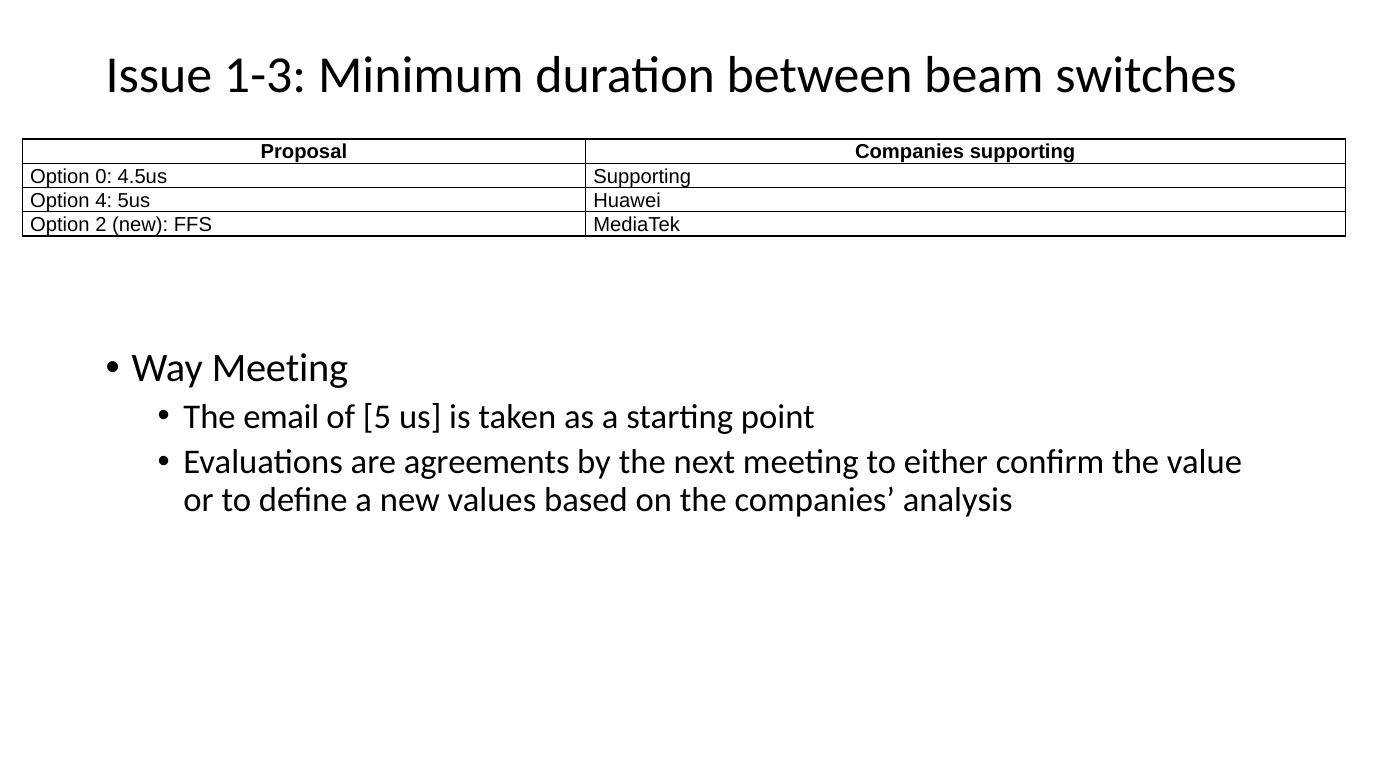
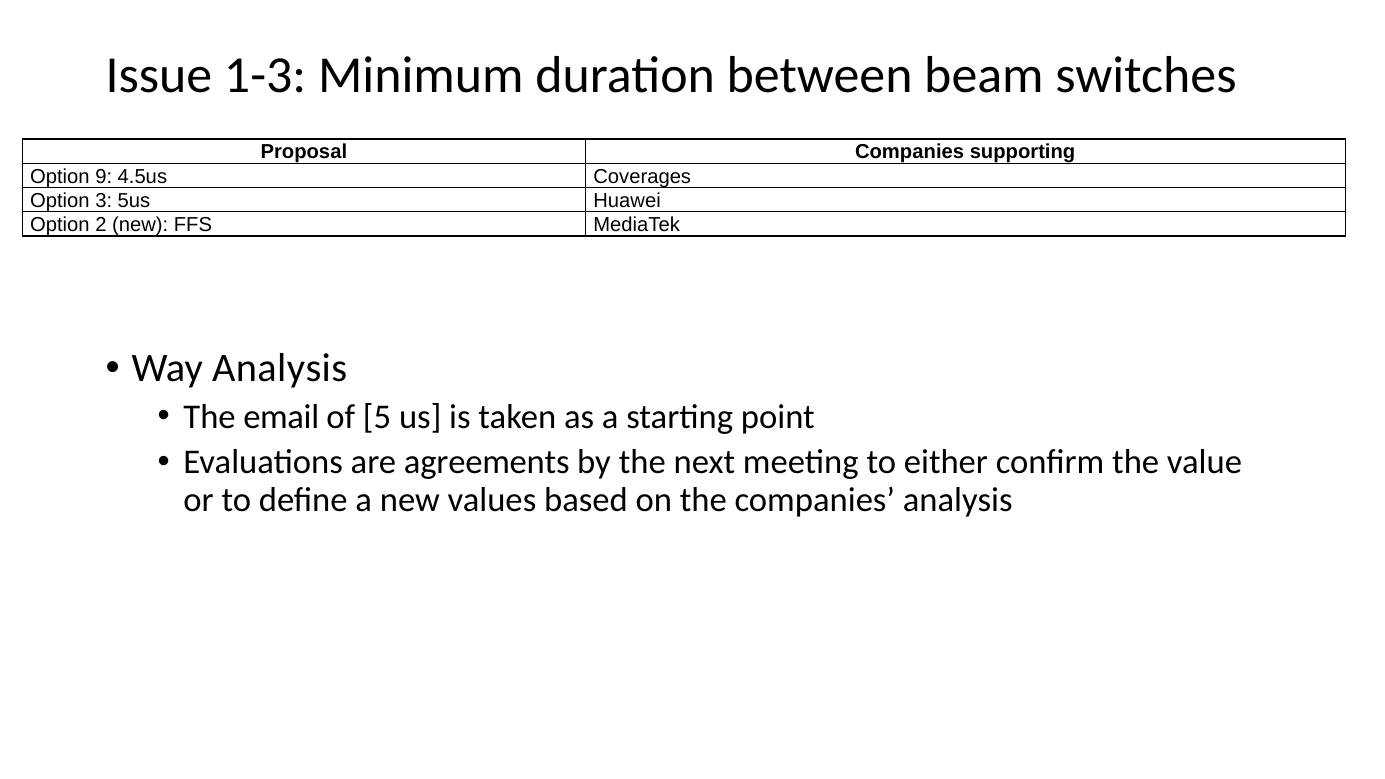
0: 0 -> 9 (104, 176)
4.5us Supporting: Supporting -> Coverages (642, 176)
4: 4 -> 3 (104, 201)
Way Meeting: Meeting -> Analysis (280, 369)
